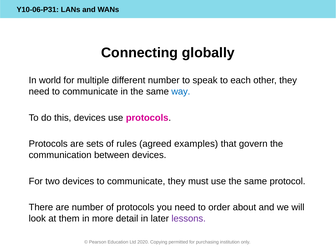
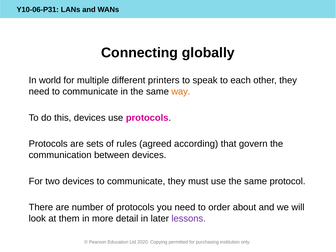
different number: number -> printers (164, 80)
way colour: blue -> orange (181, 92)
examples: examples -> according (196, 144)
